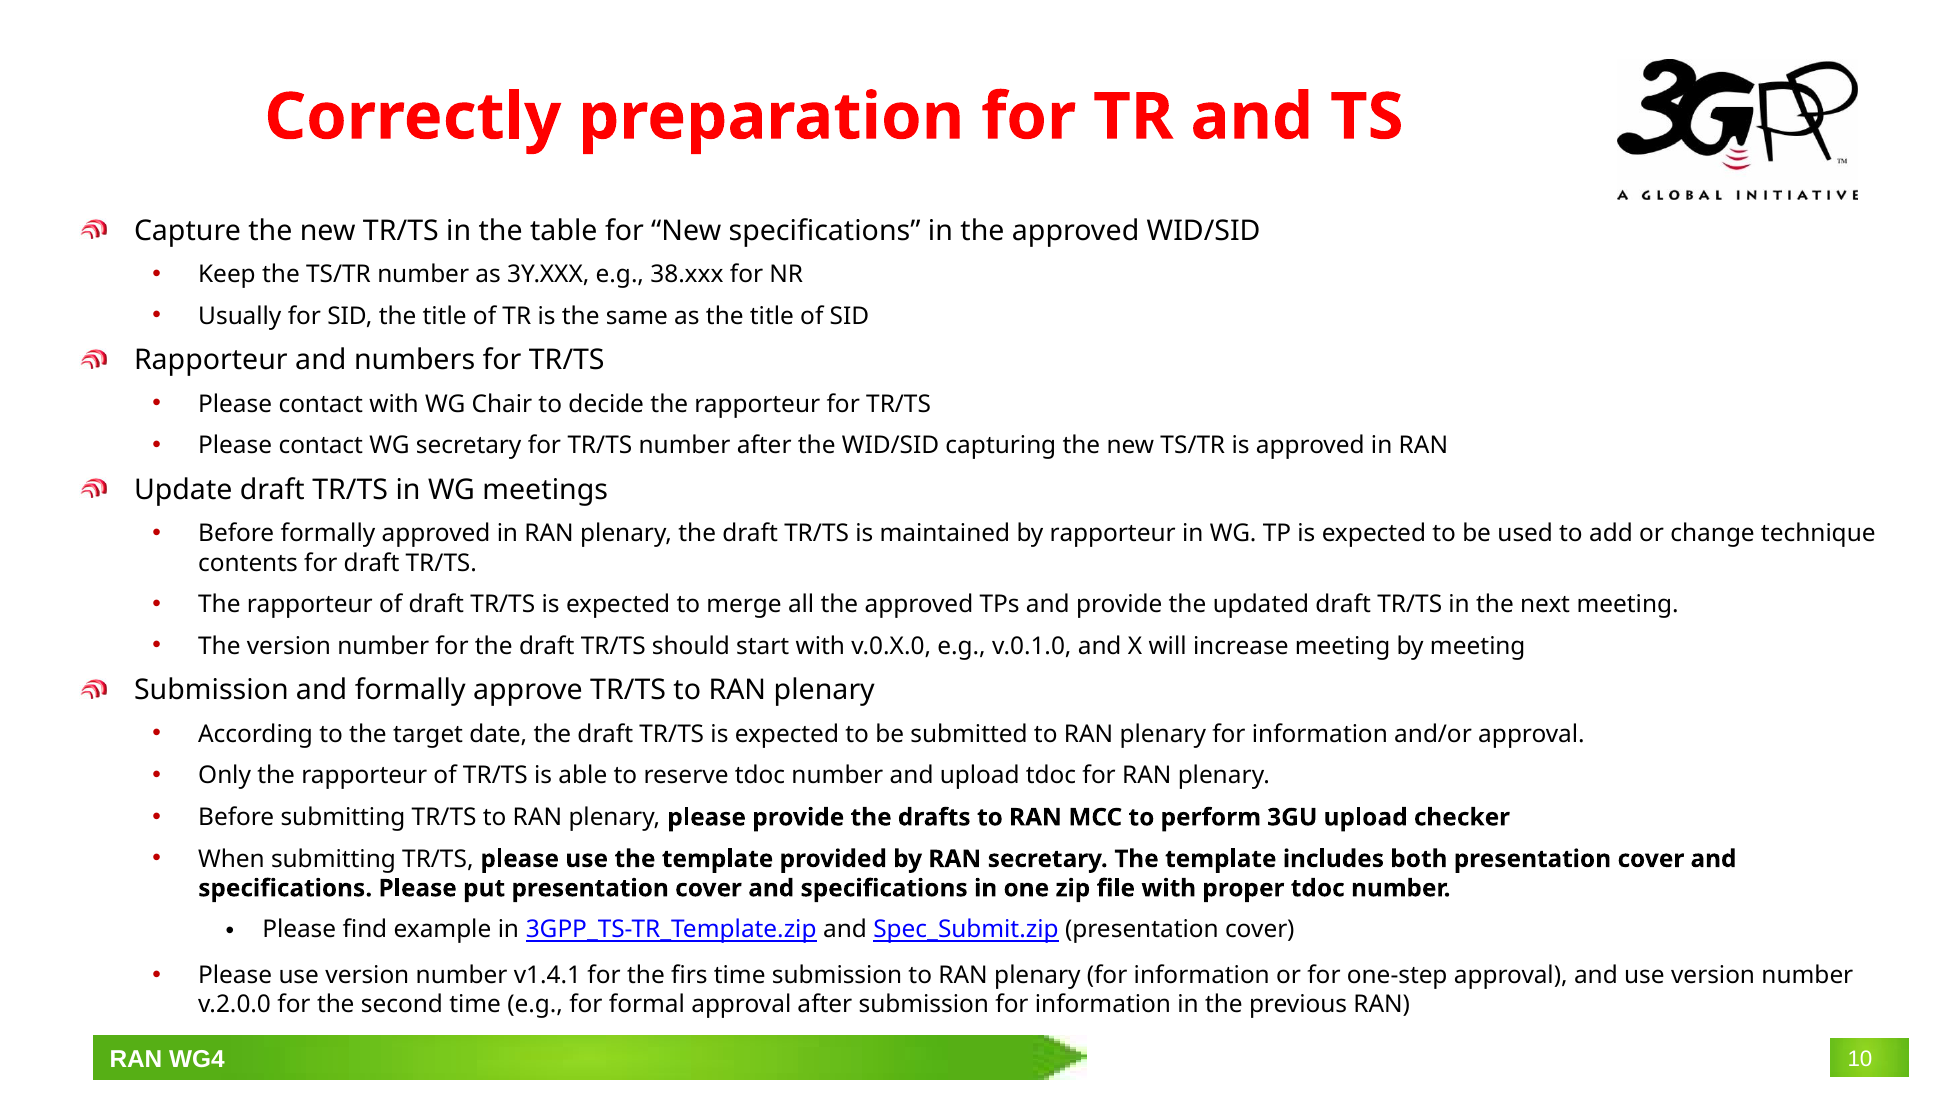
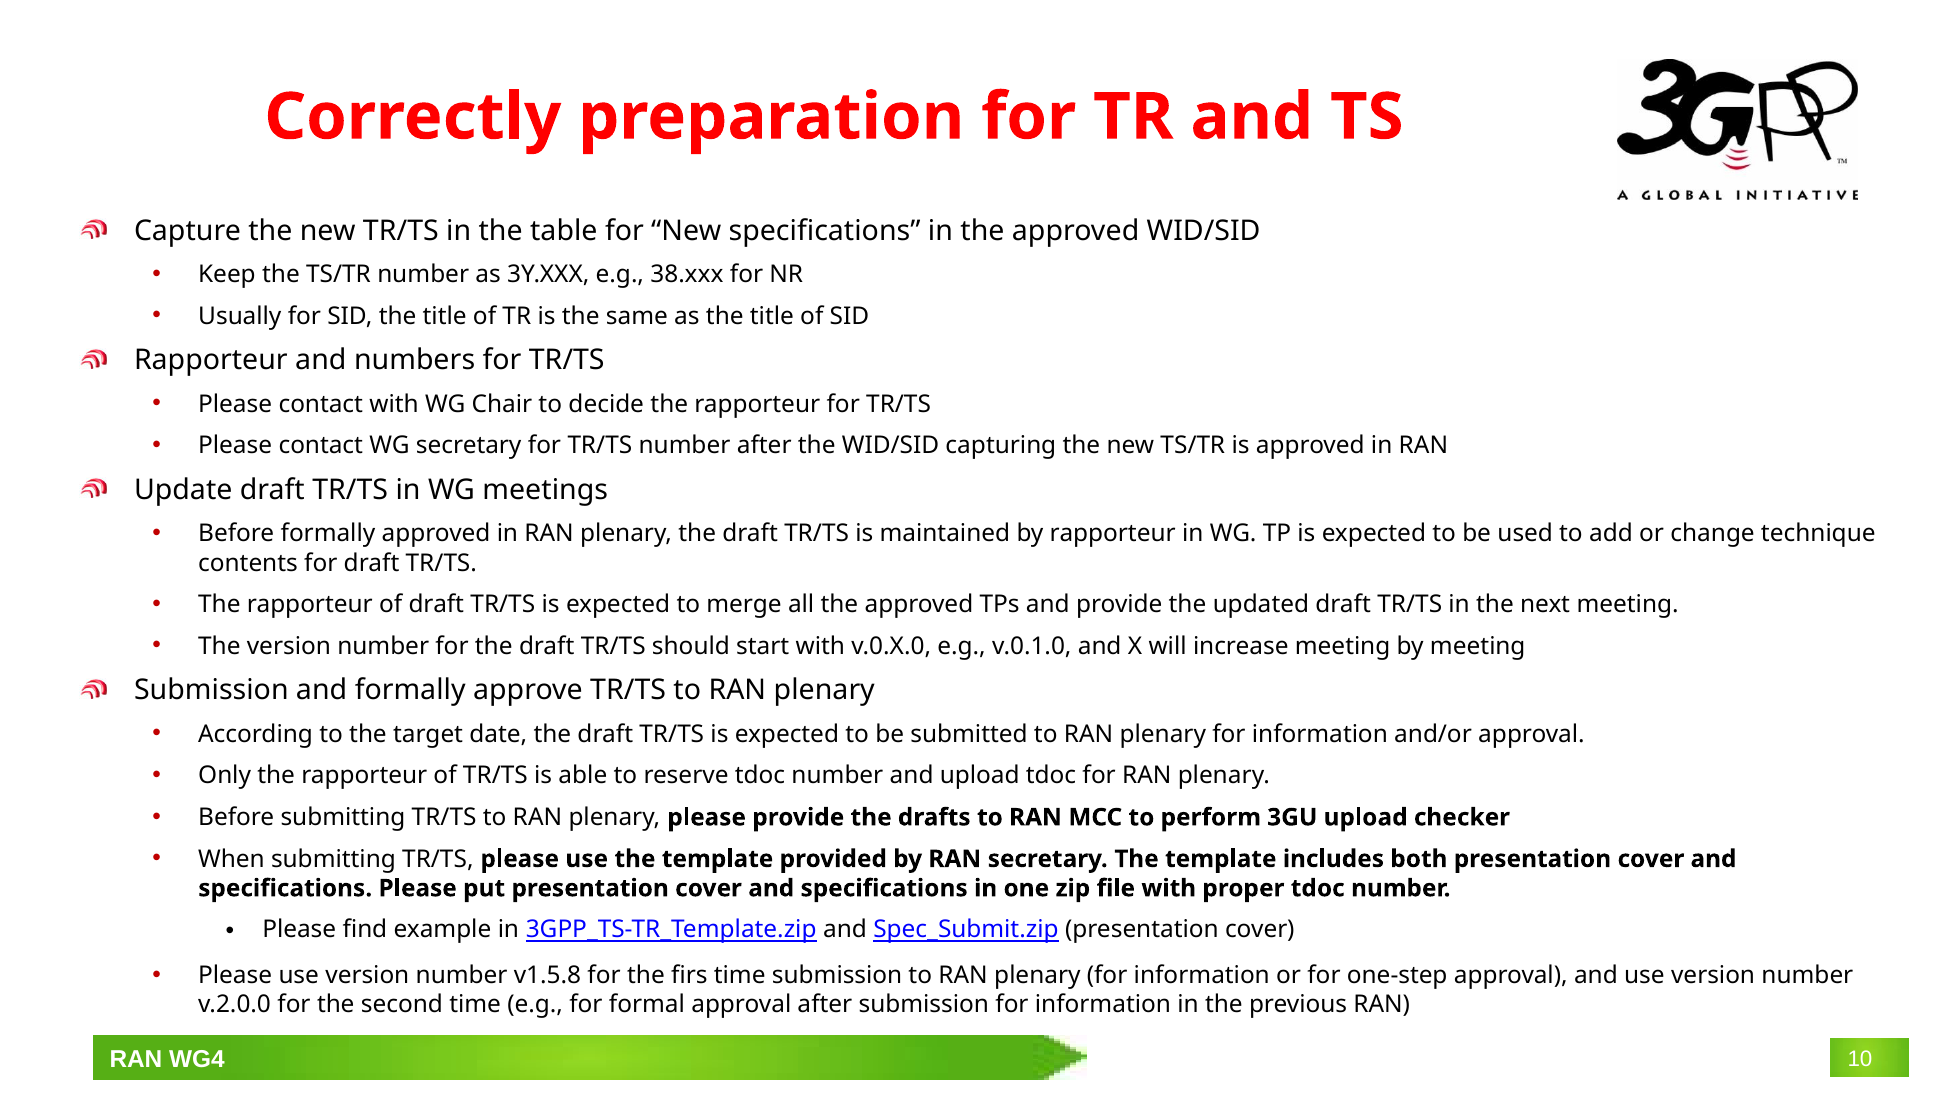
v1.4.1: v1.4.1 -> v1.5.8 (547, 975)
